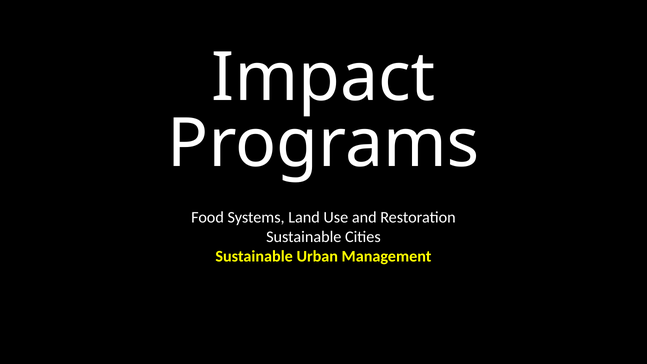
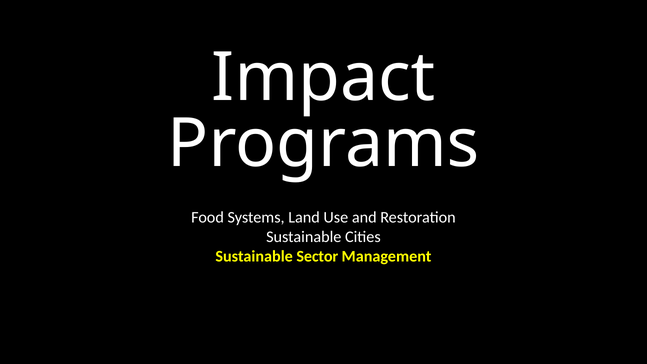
Urban: Urban -> Sector (317, 256)
